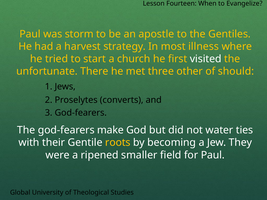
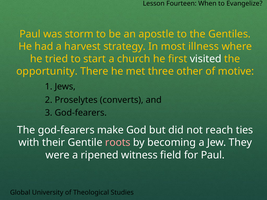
unfortunate: unfortunate -> opportunity (47, 71)
should: should -> motive (236, 71)
water: water -> reach (219, 130)
roots colour: yellow -> pink (118, 143)
smaller: smaller -> witness (139, 155)
